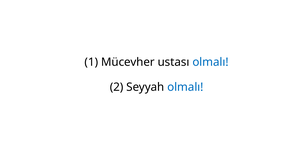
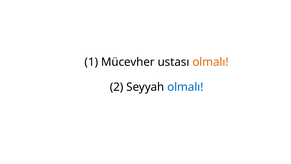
olmalı colour: blue -> orange (211, 62)
